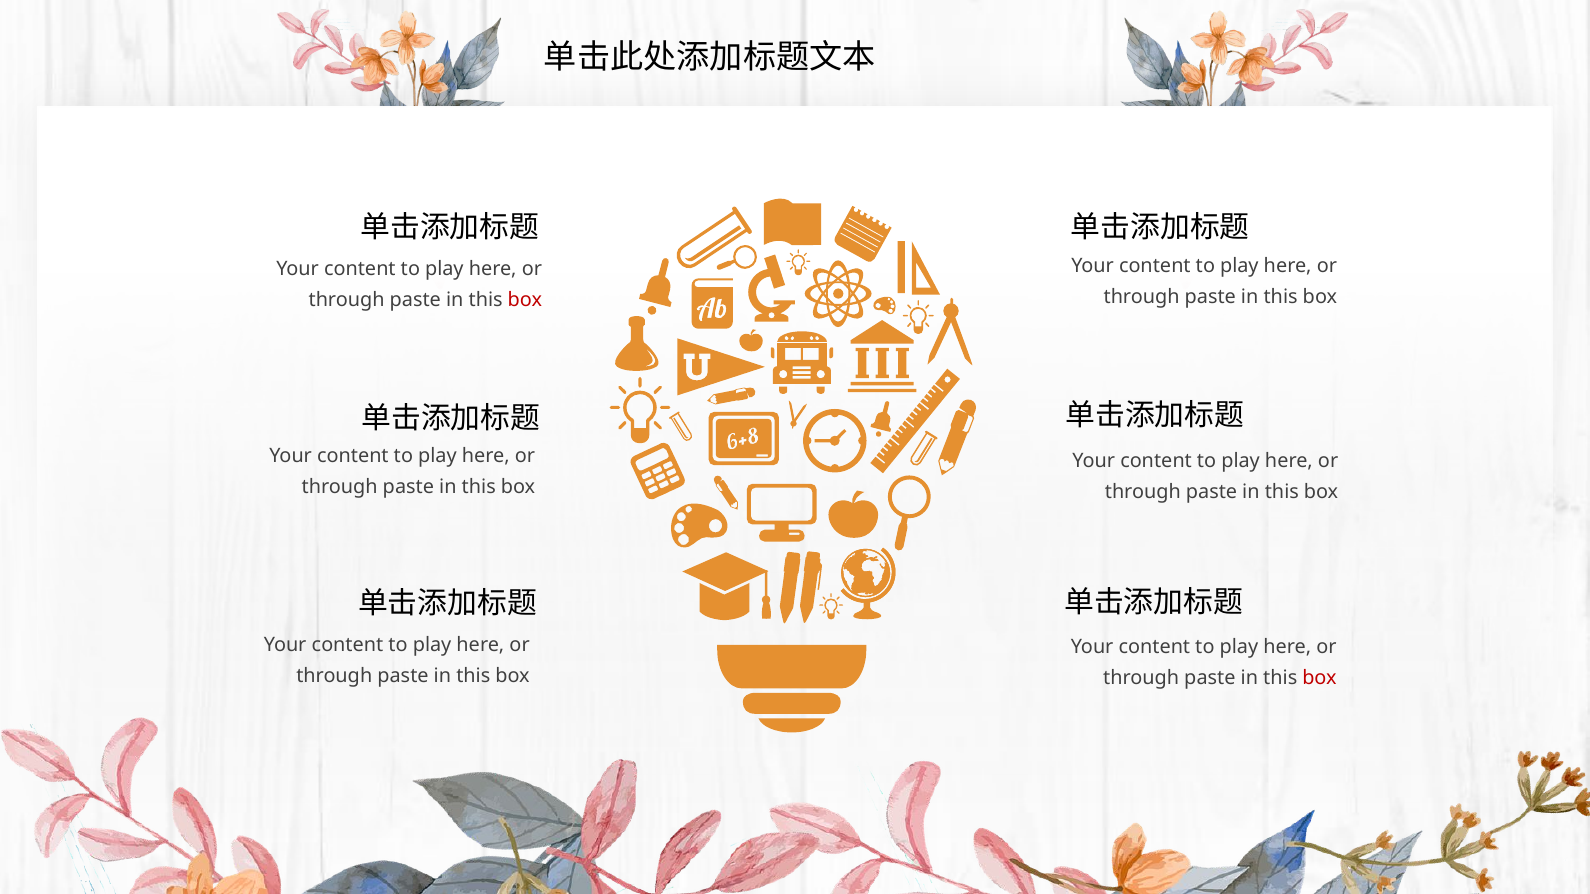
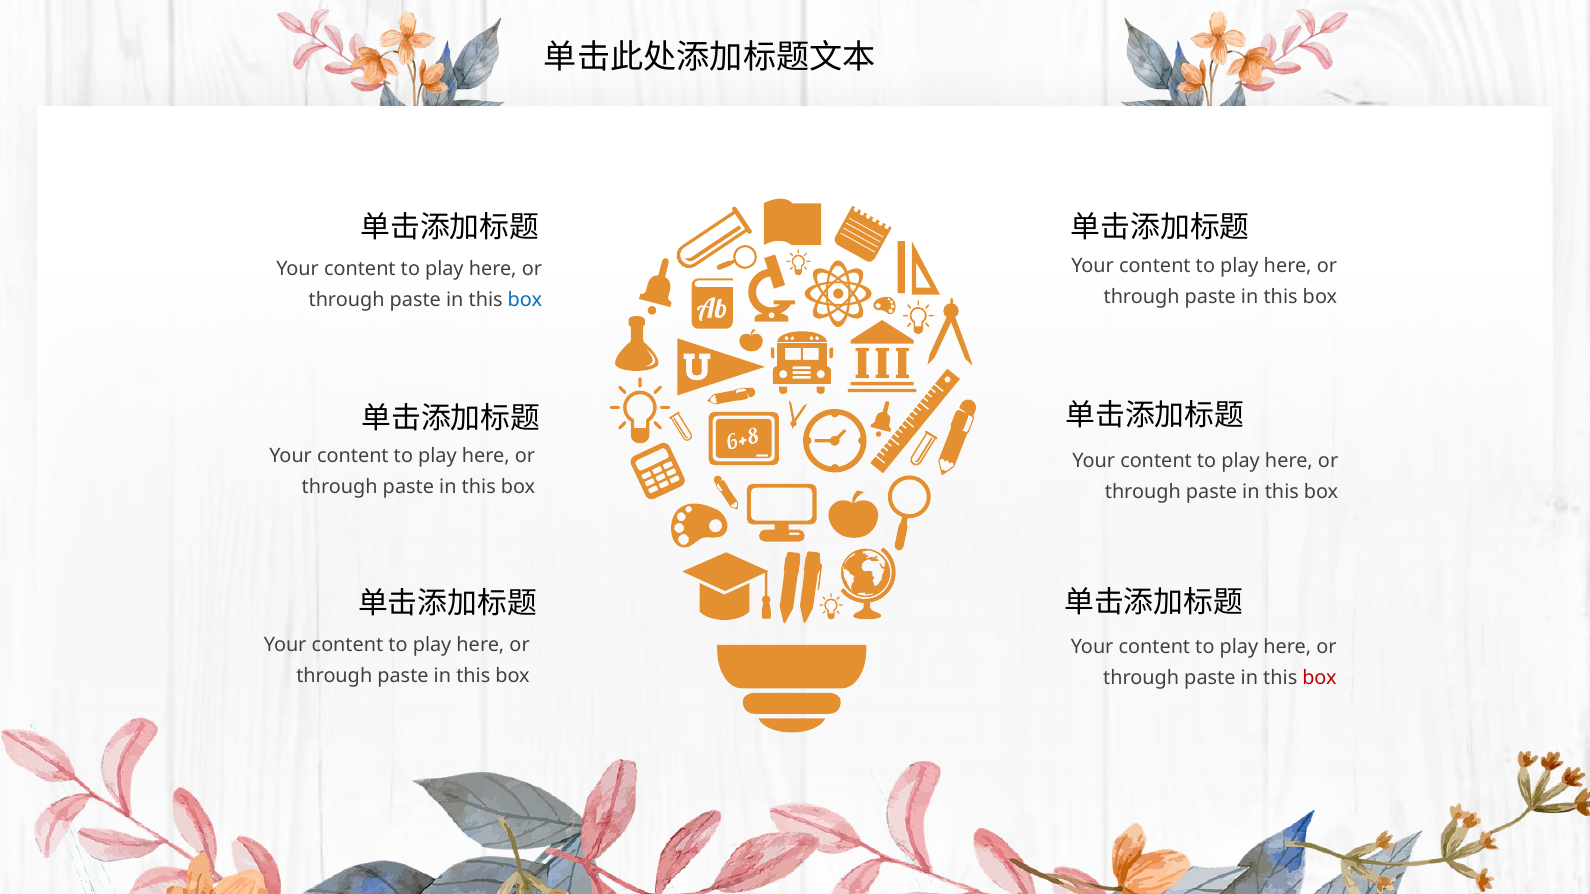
box colour: red -> blue (525, 300)
